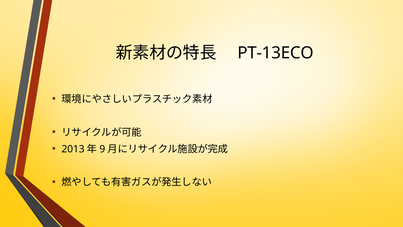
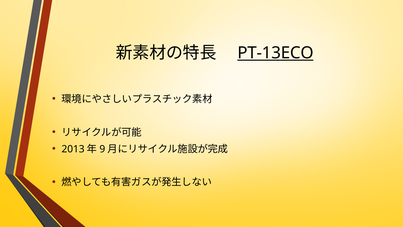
PT-13ECO underline: none -> present (275, 53)
